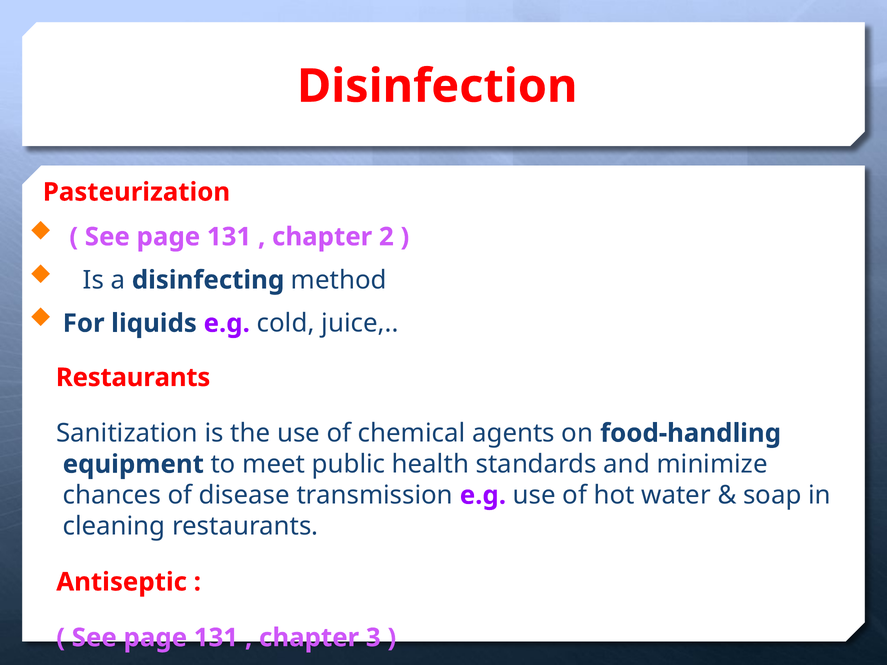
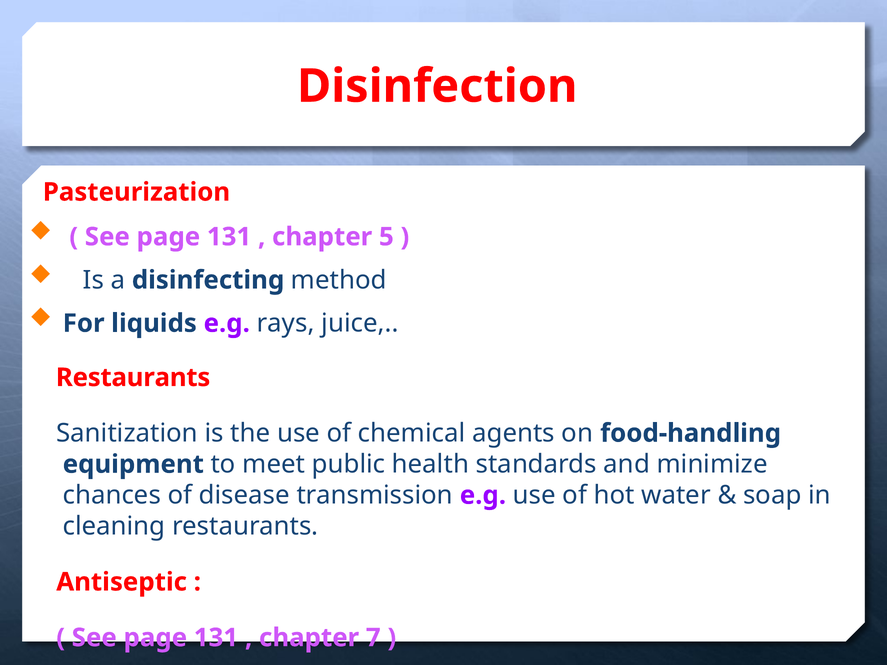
2: 2 -> 5 (386, 237)
cold: cold -> rays (286, 323)
3: 3 -> 7 (373, 638)
